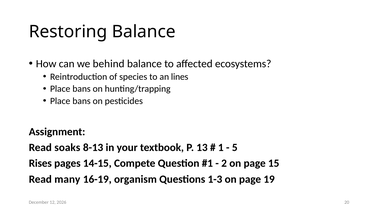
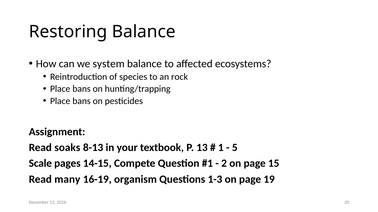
behind: behind -> system (109, 64)
lines: lines -> rock (180, 77)
Rises: Rises -> Scale (40, 164)
